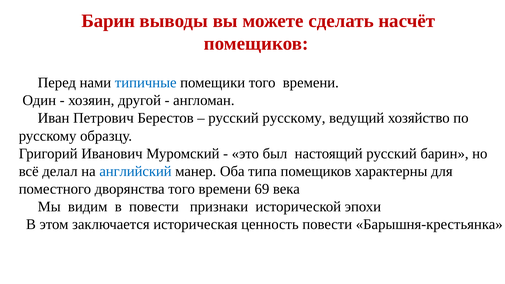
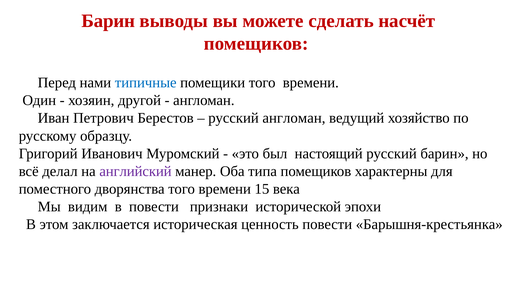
русский русскому: русскому -> англоман (294, 118)
английский colour: blue -> purple (135, 171)
69: 69 -> 15 (262, 189)
